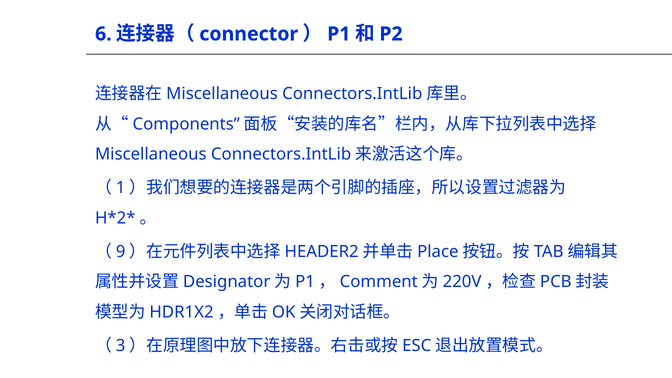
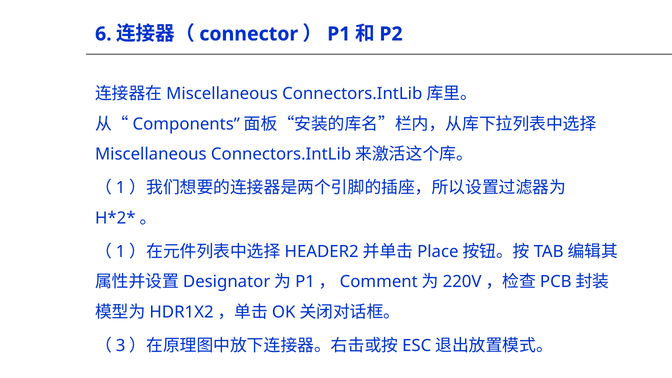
9: 9 -> 1 (121, 252)
